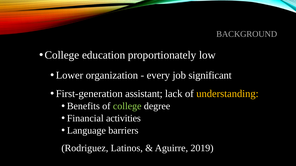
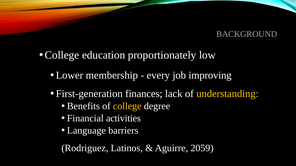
organization: organization -> membership (112, 76)
significant: significant -> improving (210, 76)
assistant: assistant -> finances (144, 94)
college colour: light green -> yellow (127, 106)
2019: 2019 -> 2059 (202, 149)
